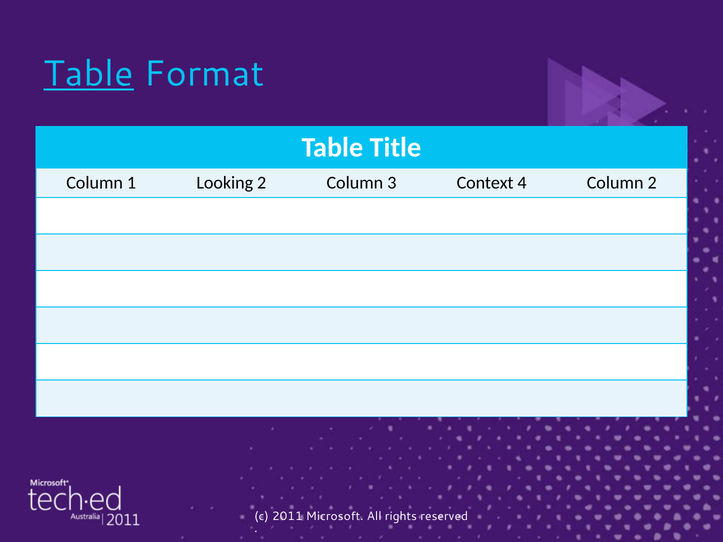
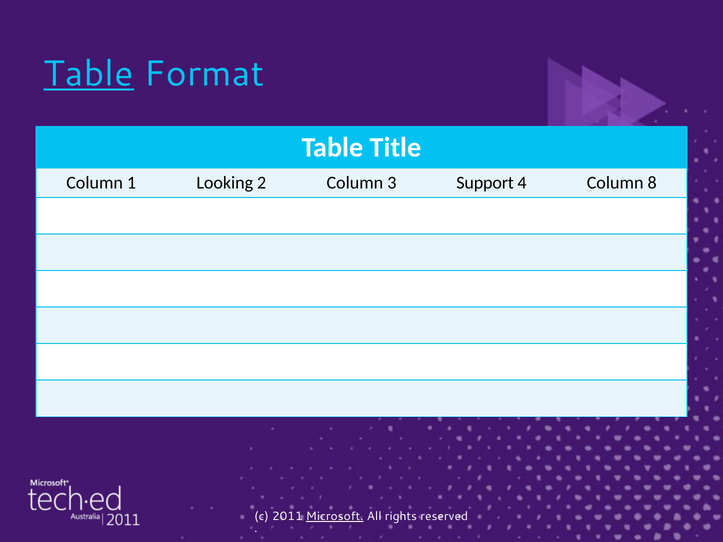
Context: Context -> Support (485, 183)
Column 2: 2 -> 8 (652, 183)
Microsoft underline: none -> present (335, 517)
